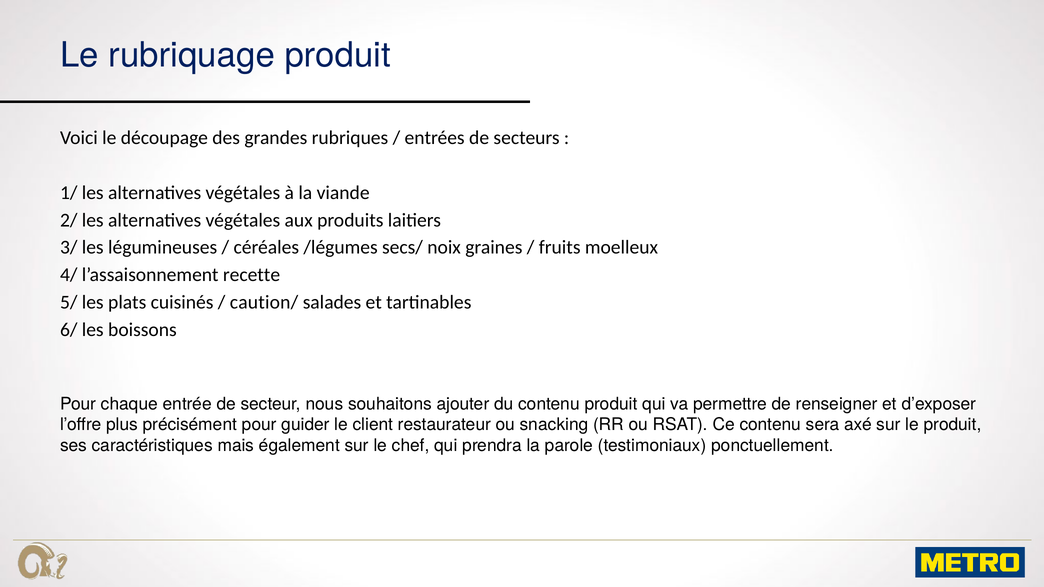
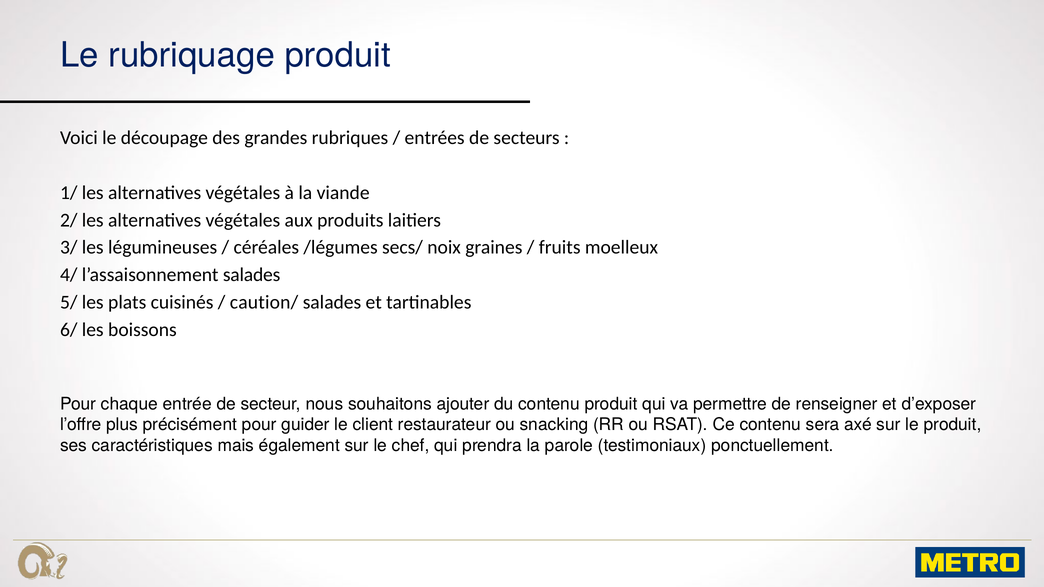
l’assaisonnement recette: recette -> salades (252, 275)
